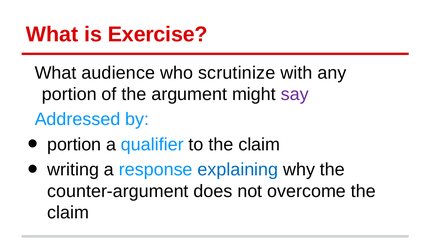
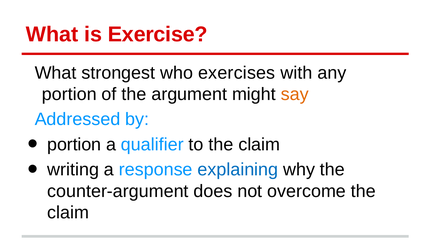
audience: audience -> strongest (118, 73)
scrutinize: scrutinize -> exercises (237, 73)
say colour: purple -> orange (295, 94)
